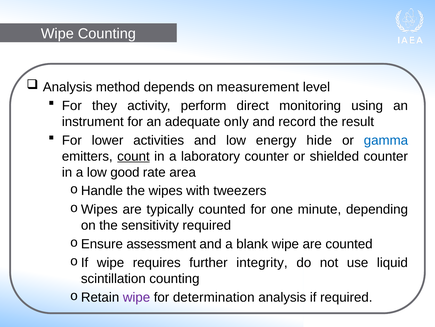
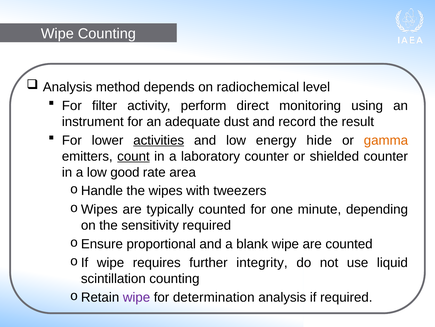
measurement: measurement -> radiochemical (258, 87)
they: they -> filter (105, 105)
only: only -> dust (236, 121)
activities underline: none -> present (159, 140)
gamma colour: blue -> orange (386, 140)
assessment: assessment -> proportional (161, 244)
